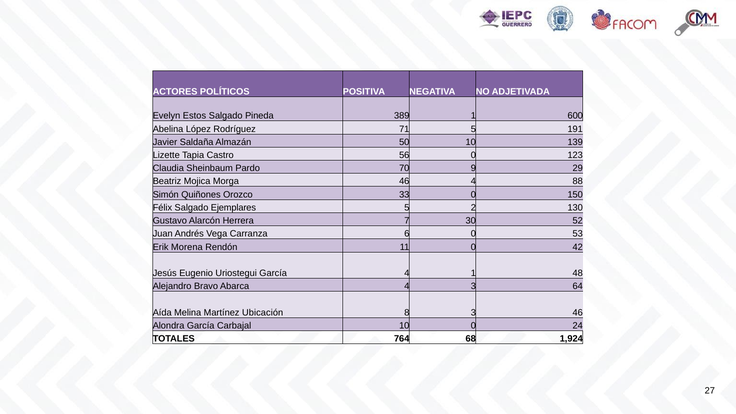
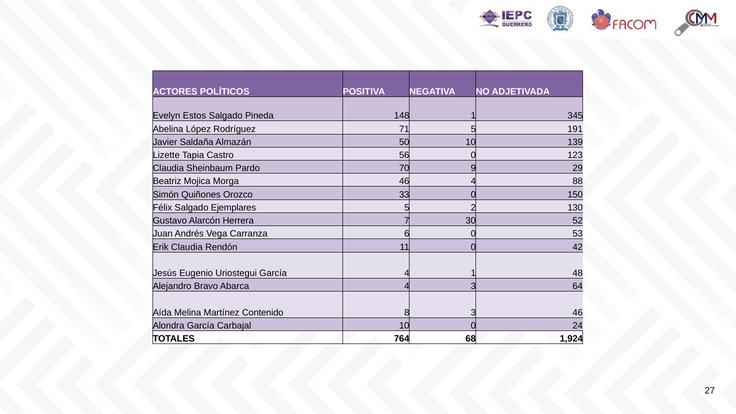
389: 389 -> 148 (402, 116)
600: 600 -> 345 (575, 116)
Erik Morena: Morena -> Claudia (187, 247)
Ubicación: Ubicación -> Contenido (263, 313)
